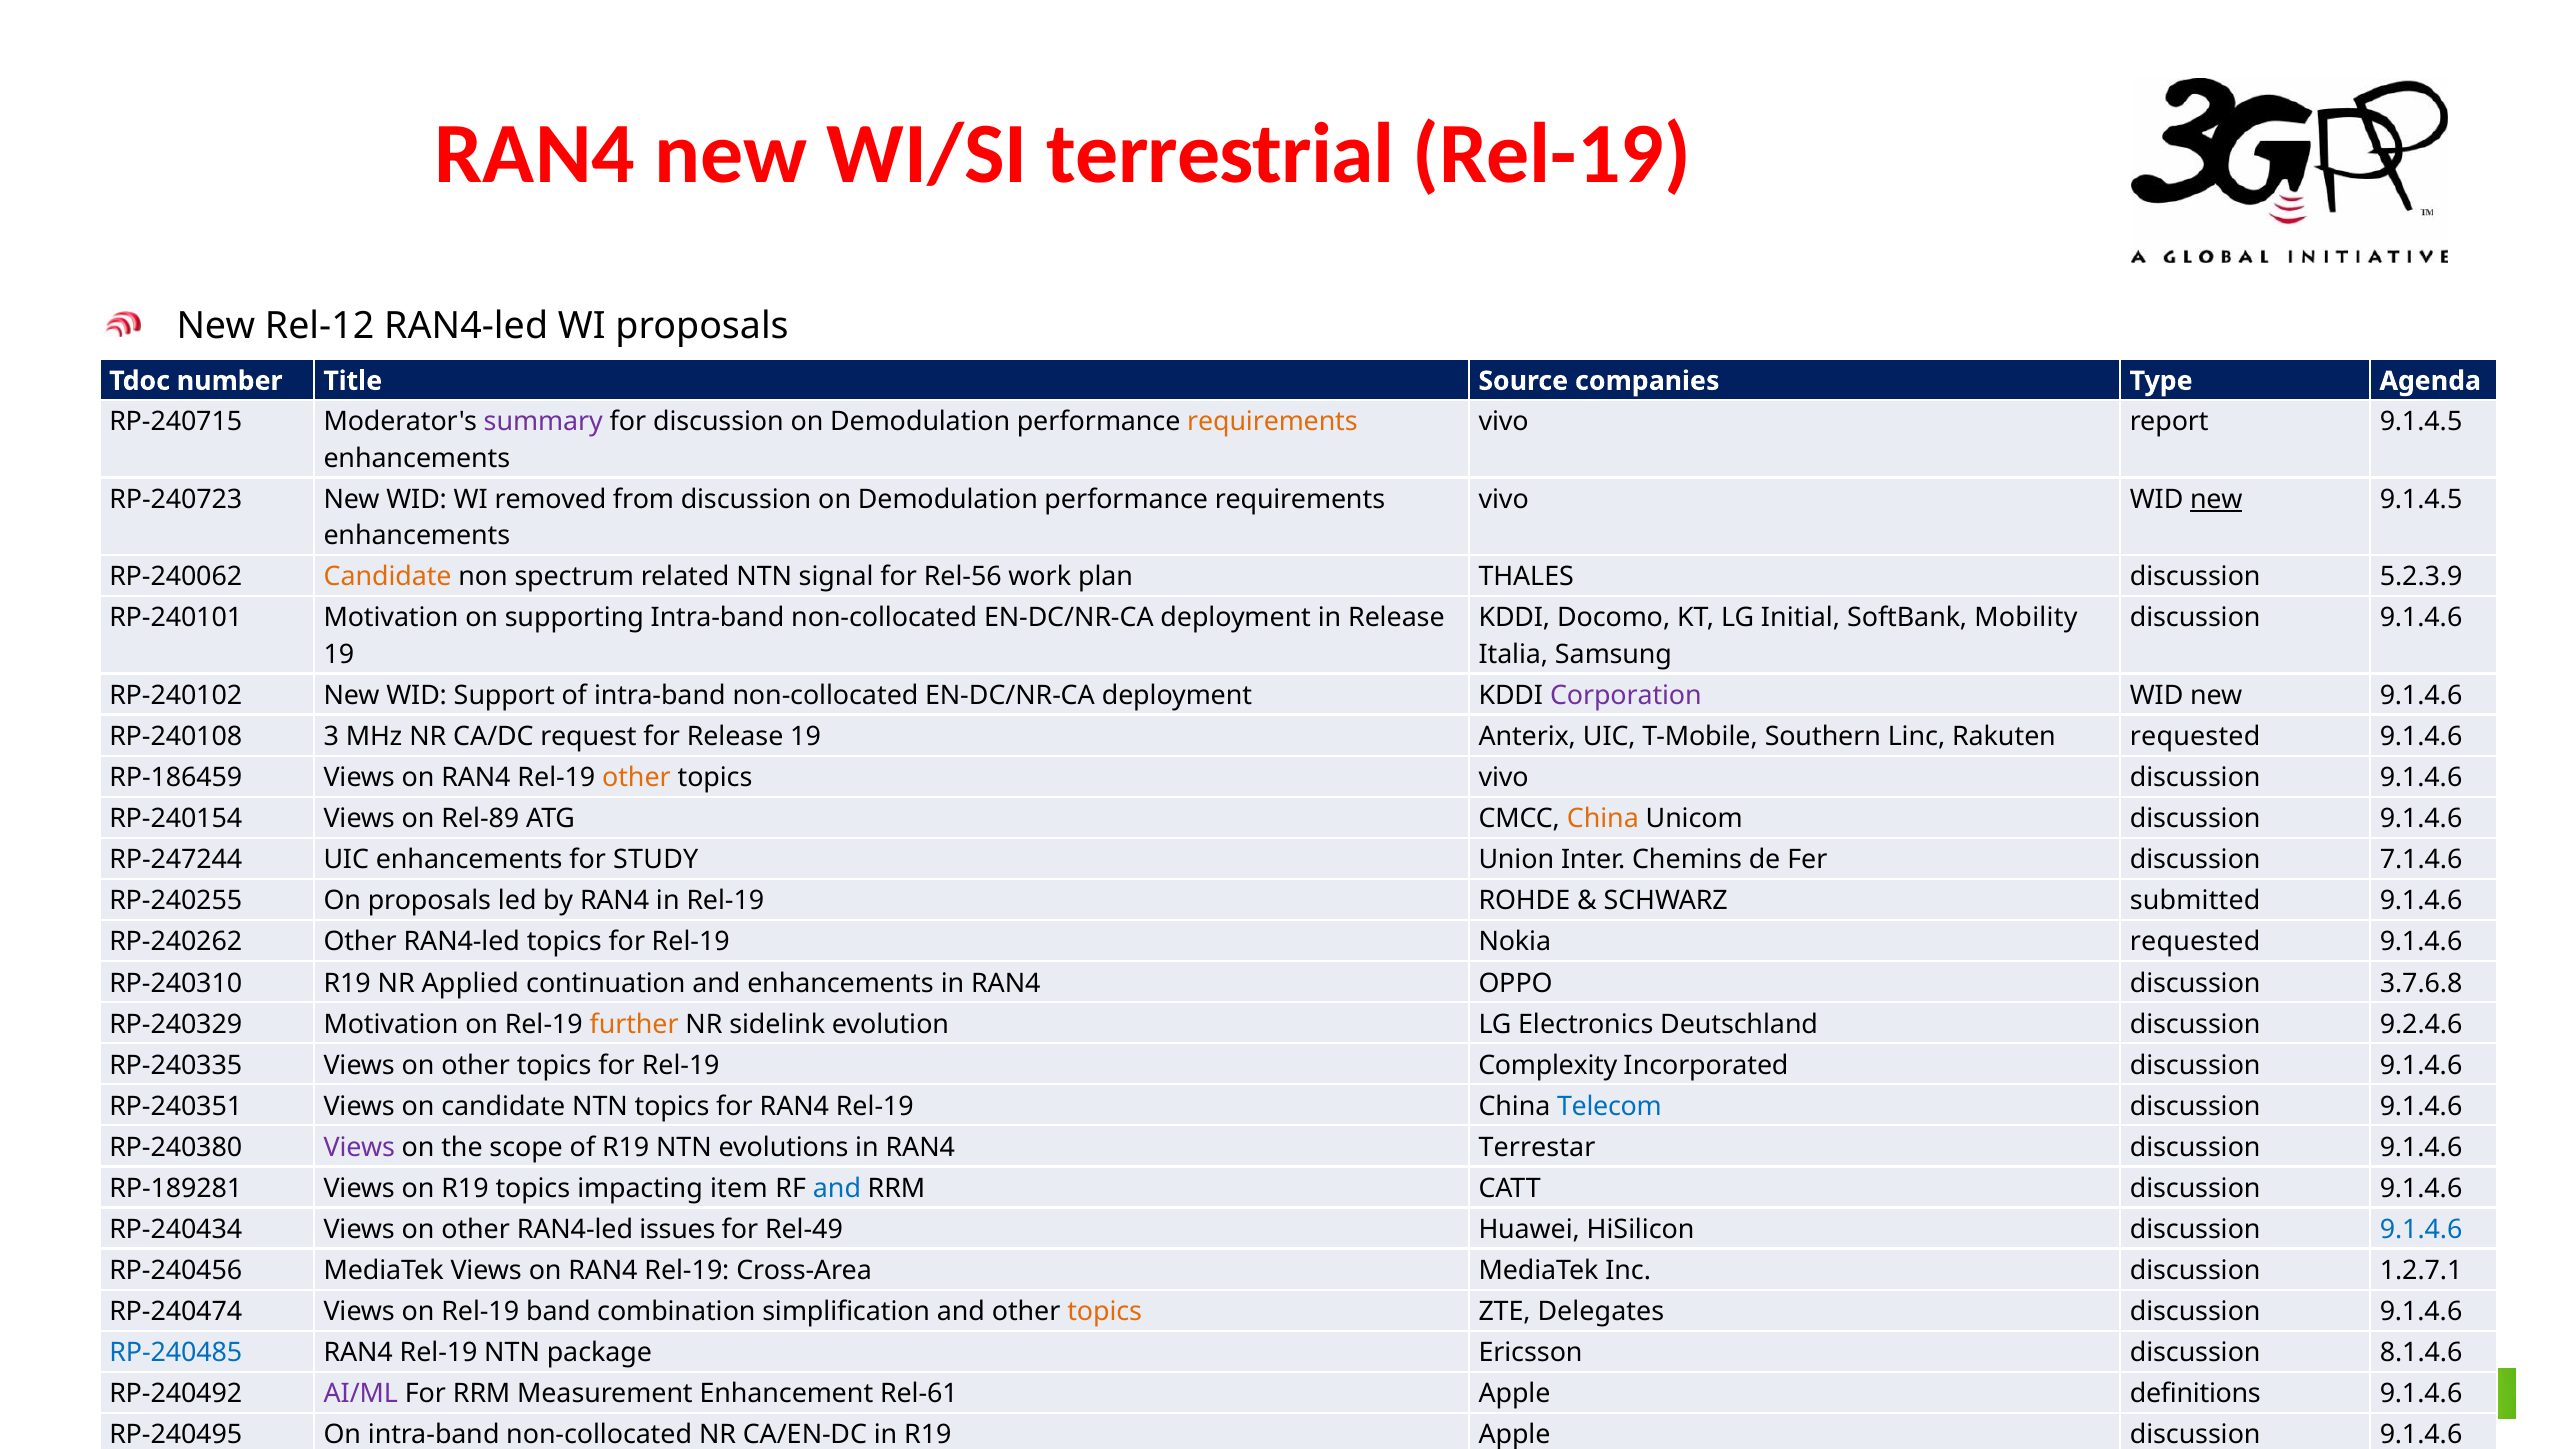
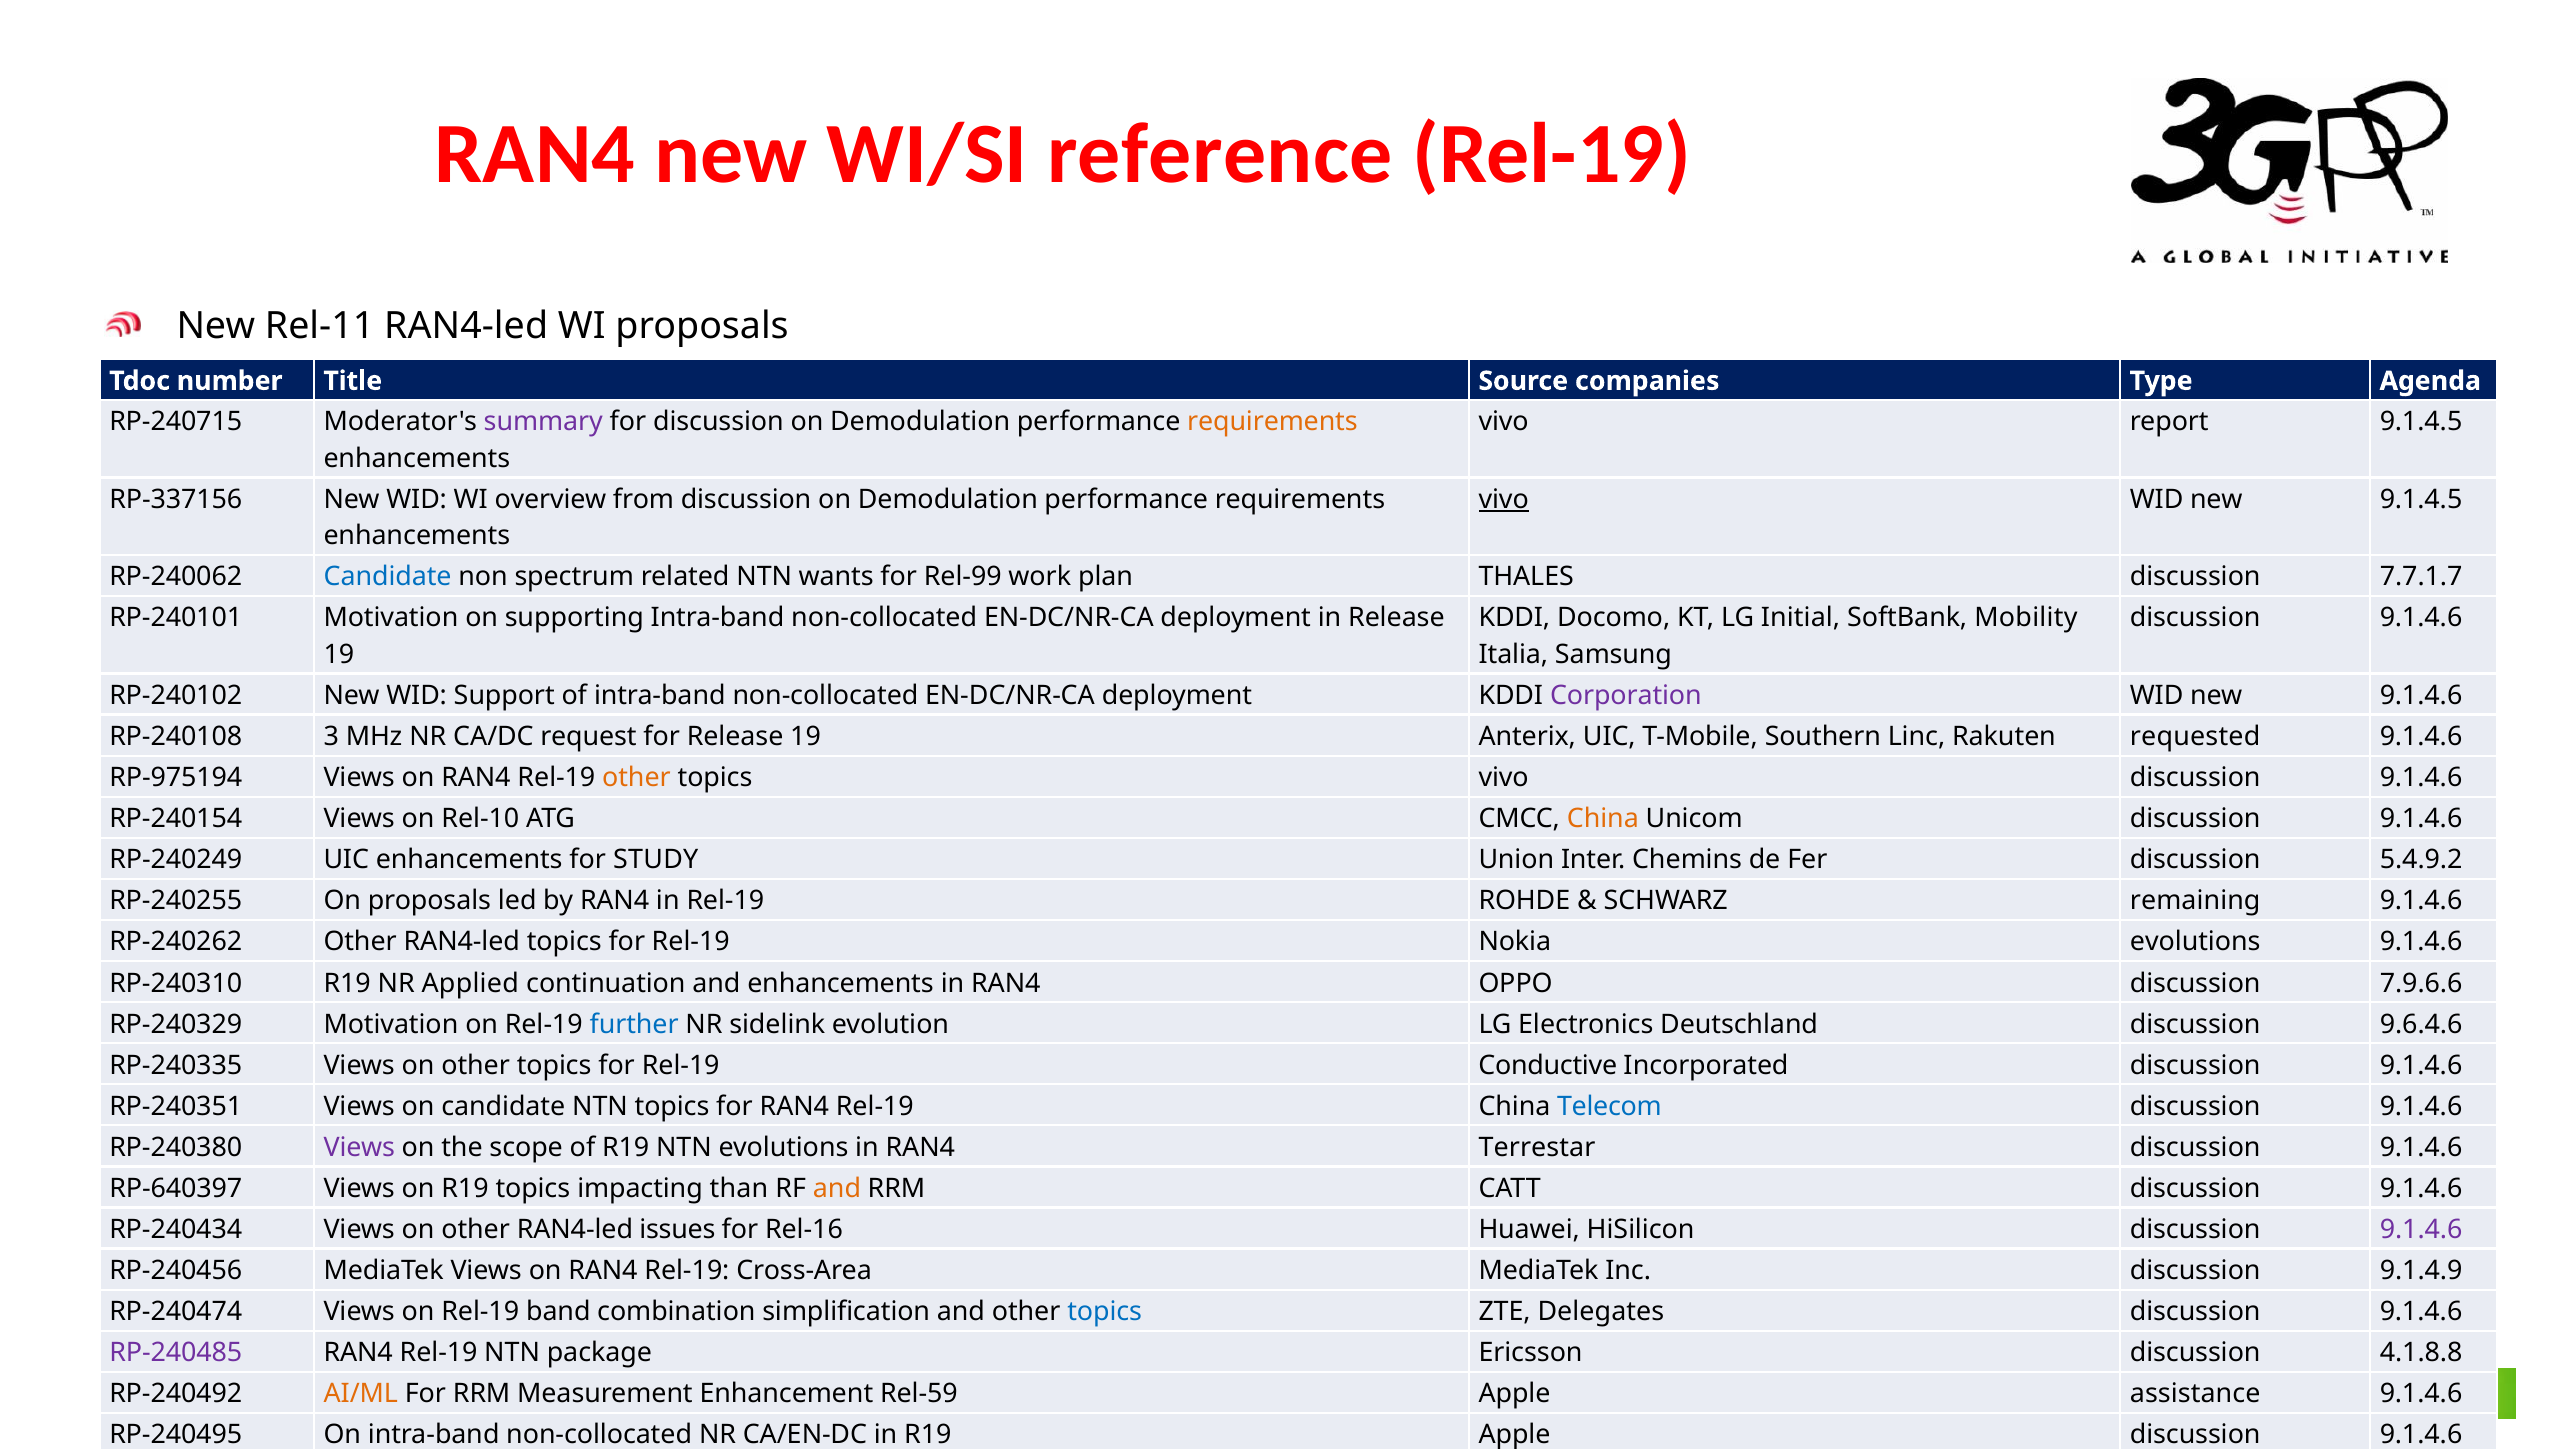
terrestrial: terrestrial -> reference (1220, 154)
Rel-12: Rel-12 -> Rel-11 (320, 326)
RP-240723: RP-240723 -> RP-337156 (176, 500)
removed: removed -> overview (550, 500)
vivo underline: none -> present (1504, 500)
new underline: present -> none (2216, 500)
Candidate colour: orange -> blue (388, 577)
signal: signal -> wants (836, 577)
Rel-56: Rel-56 -> Rel-99 (963, 577)
5.2.3.9: 5.2.3.9 -> 7.7.1.7 (2421, 577)
RP-186459: RP-186459 -> RP-975194 (176, 778)
Rel-89: Rel-89 -> Rel-10 (480, 819)
RP-247244: RP-247244 -> RP-240249 (176, 860)
7.1.4.6: 7.1.4.6 -> 5.4.9.2 (2421, 860)
submitted: submitted -> remaining (2195, 901)
Nokia requested: requested -> evolutions (2195, 942)
3.7.6.8: 3.7.6.8 -> 7.9.6.6 (2421, 983)
further colour: orange -> blue (634, 1024)
9.2.4.6: 9.2.4.6 -> 9.6.4.6 (2421, 1024)
Complexity: Complexity -> Conductive (1548, 1065)
RP-189281: RP-189281 -> RP-640397 (176, 1189)
item: item -> than (739, 1189)
and colour: blue -> orange (837, 1189)
Rel-49: Rel-49 -> Rel-16 (804, 1230)
9.1.4.6 colour: blue -> purple (2421, 1230)
1.2.7.1: 1.2.7.1 -> 9.1.4.9 (2421, 1271)
topics colour: orange -> blue (1105, 1312)
RP-240485 colour: blue -> purple (176, 1353)
8.1.4.6: 8.1.4.6 -> 4.1.8.8 (2421, 1353)
AI/ML colour: purple -> orange (361, 1394)
Rel-61: Rel-61 -> Rel-59 (919, 1394)
definitions: definitions -> assistance (2195, 1394)
